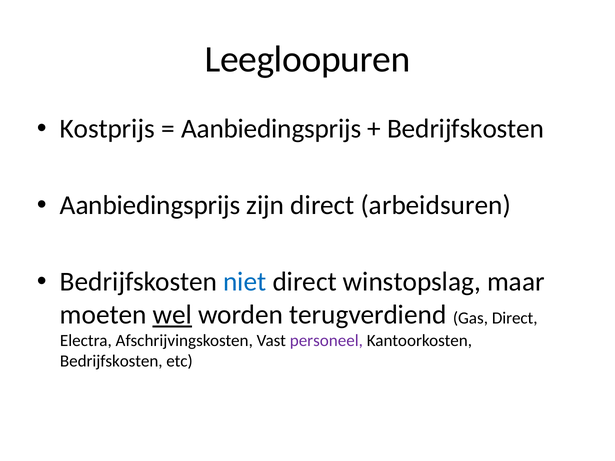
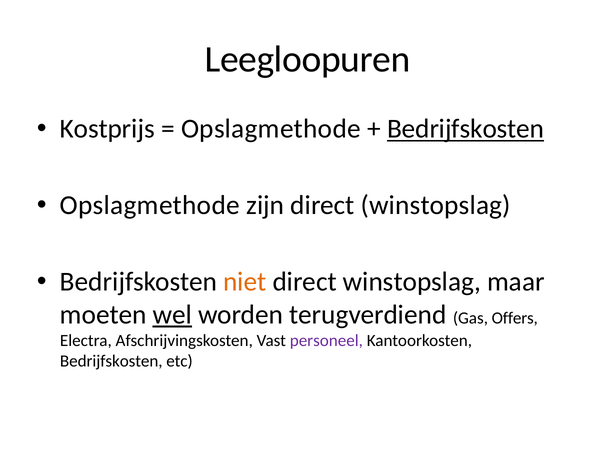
Aanbiedingsprijs: Aanbiedingsprijs -> Opslagmethode (271, 129)
Bedrijfskosten underline: none -> present (466, 129)
Aanbiedingsprijs: Aanbiedingsprijs -> Opslagmethode (150, 206)
zijn direct arbeidsuren: arbeidsuren -> winstopslag (436, 206)
niet colour: blue -> orange (245, 282)
Gas Direct: Direct -> Offers (515, 318)
